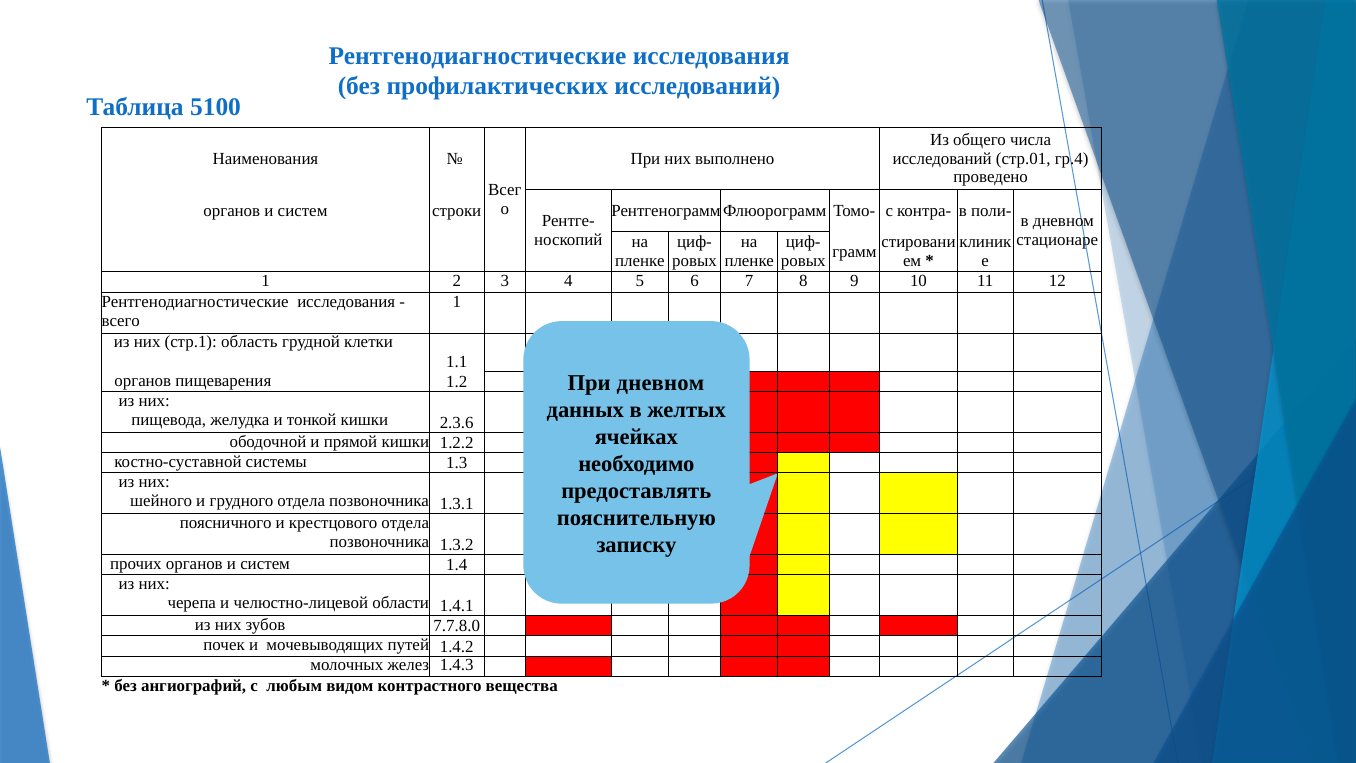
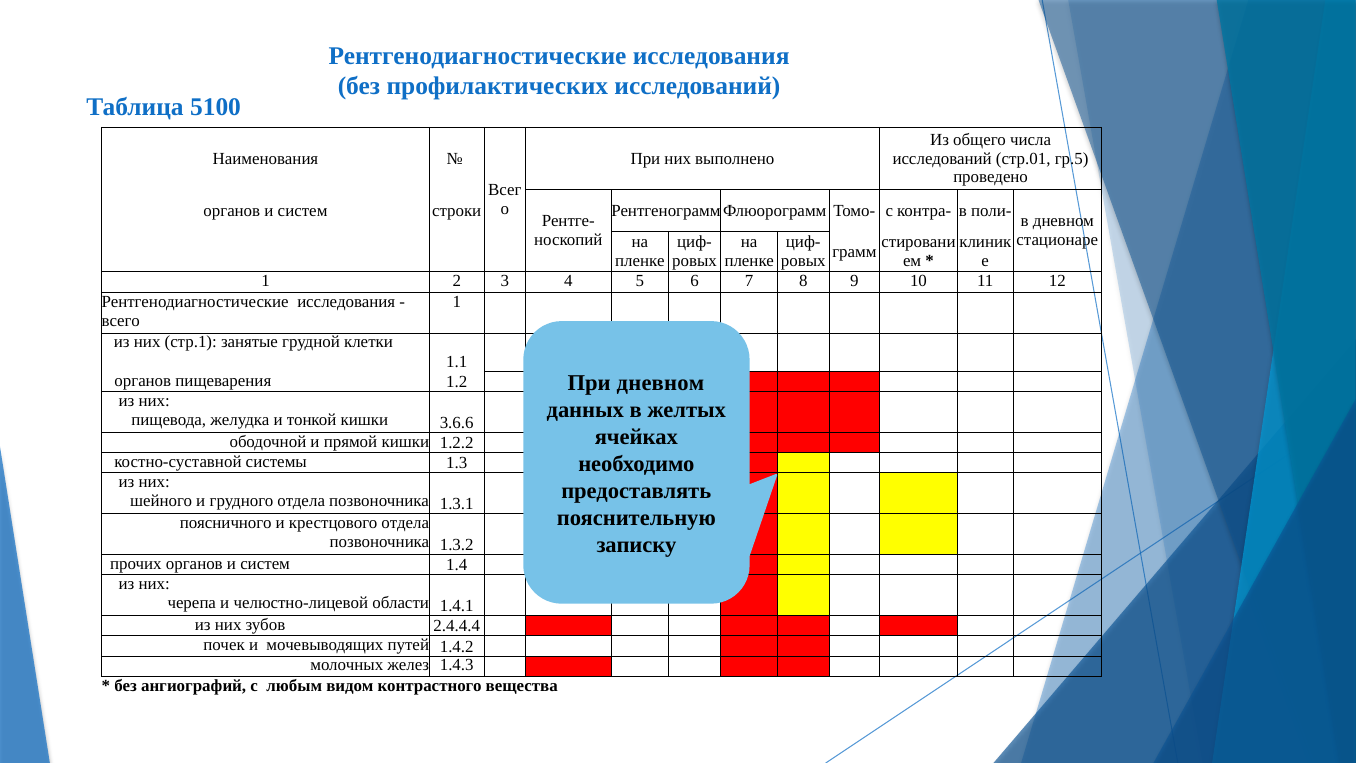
гр.4: гр.4 -> гр.5 (1072, 158)
область: область -> занятые (249, 342)
2.3.6: 2.3.6 -> 3.6.6 (457, 423)
7.7.8.0: 7.7.8.0 -> 2.4.4.4 (457, 626)
